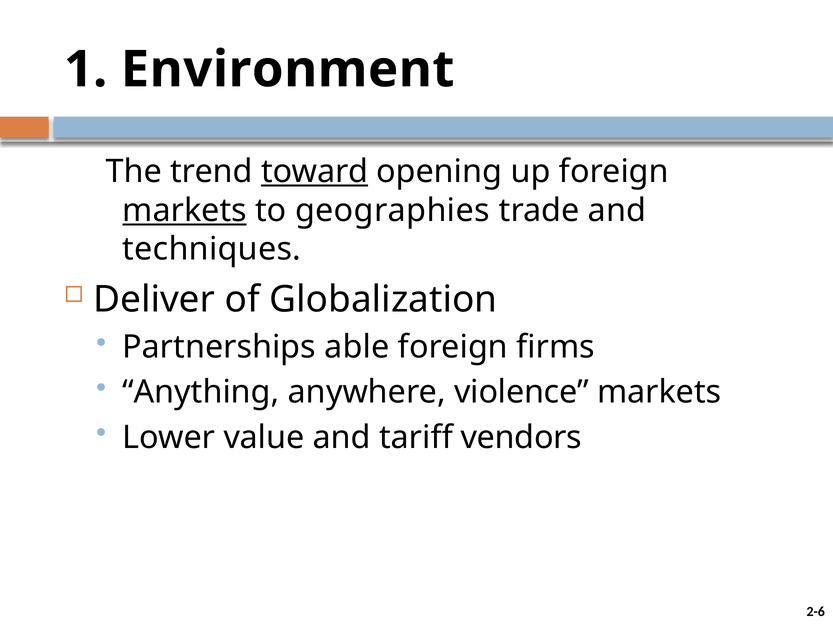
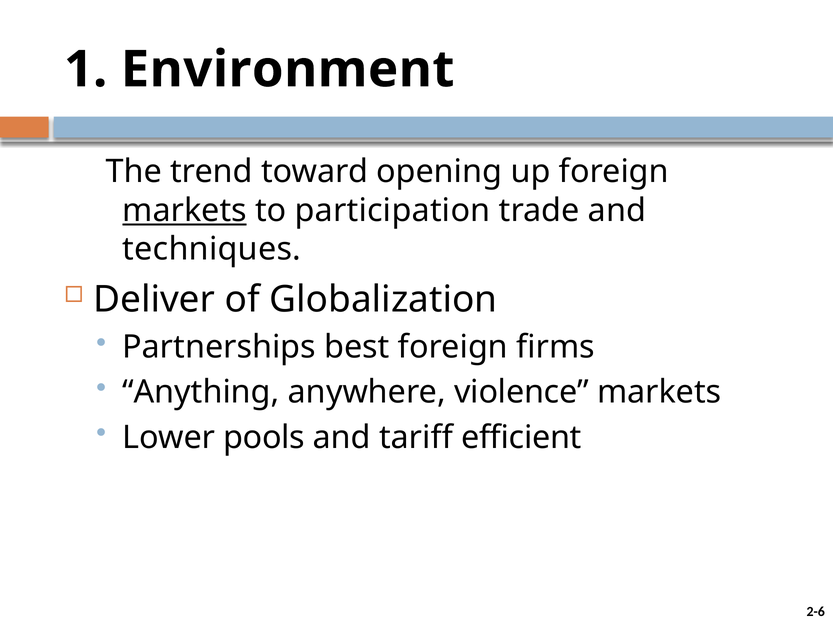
toward underline: present -> none (315, 172)
geographies: geographies -> participation (393, 210)
able: able -> best (357, 347)
value: value -> pools (264, 437)
vendors: vendors -> efficient (521, 437)
